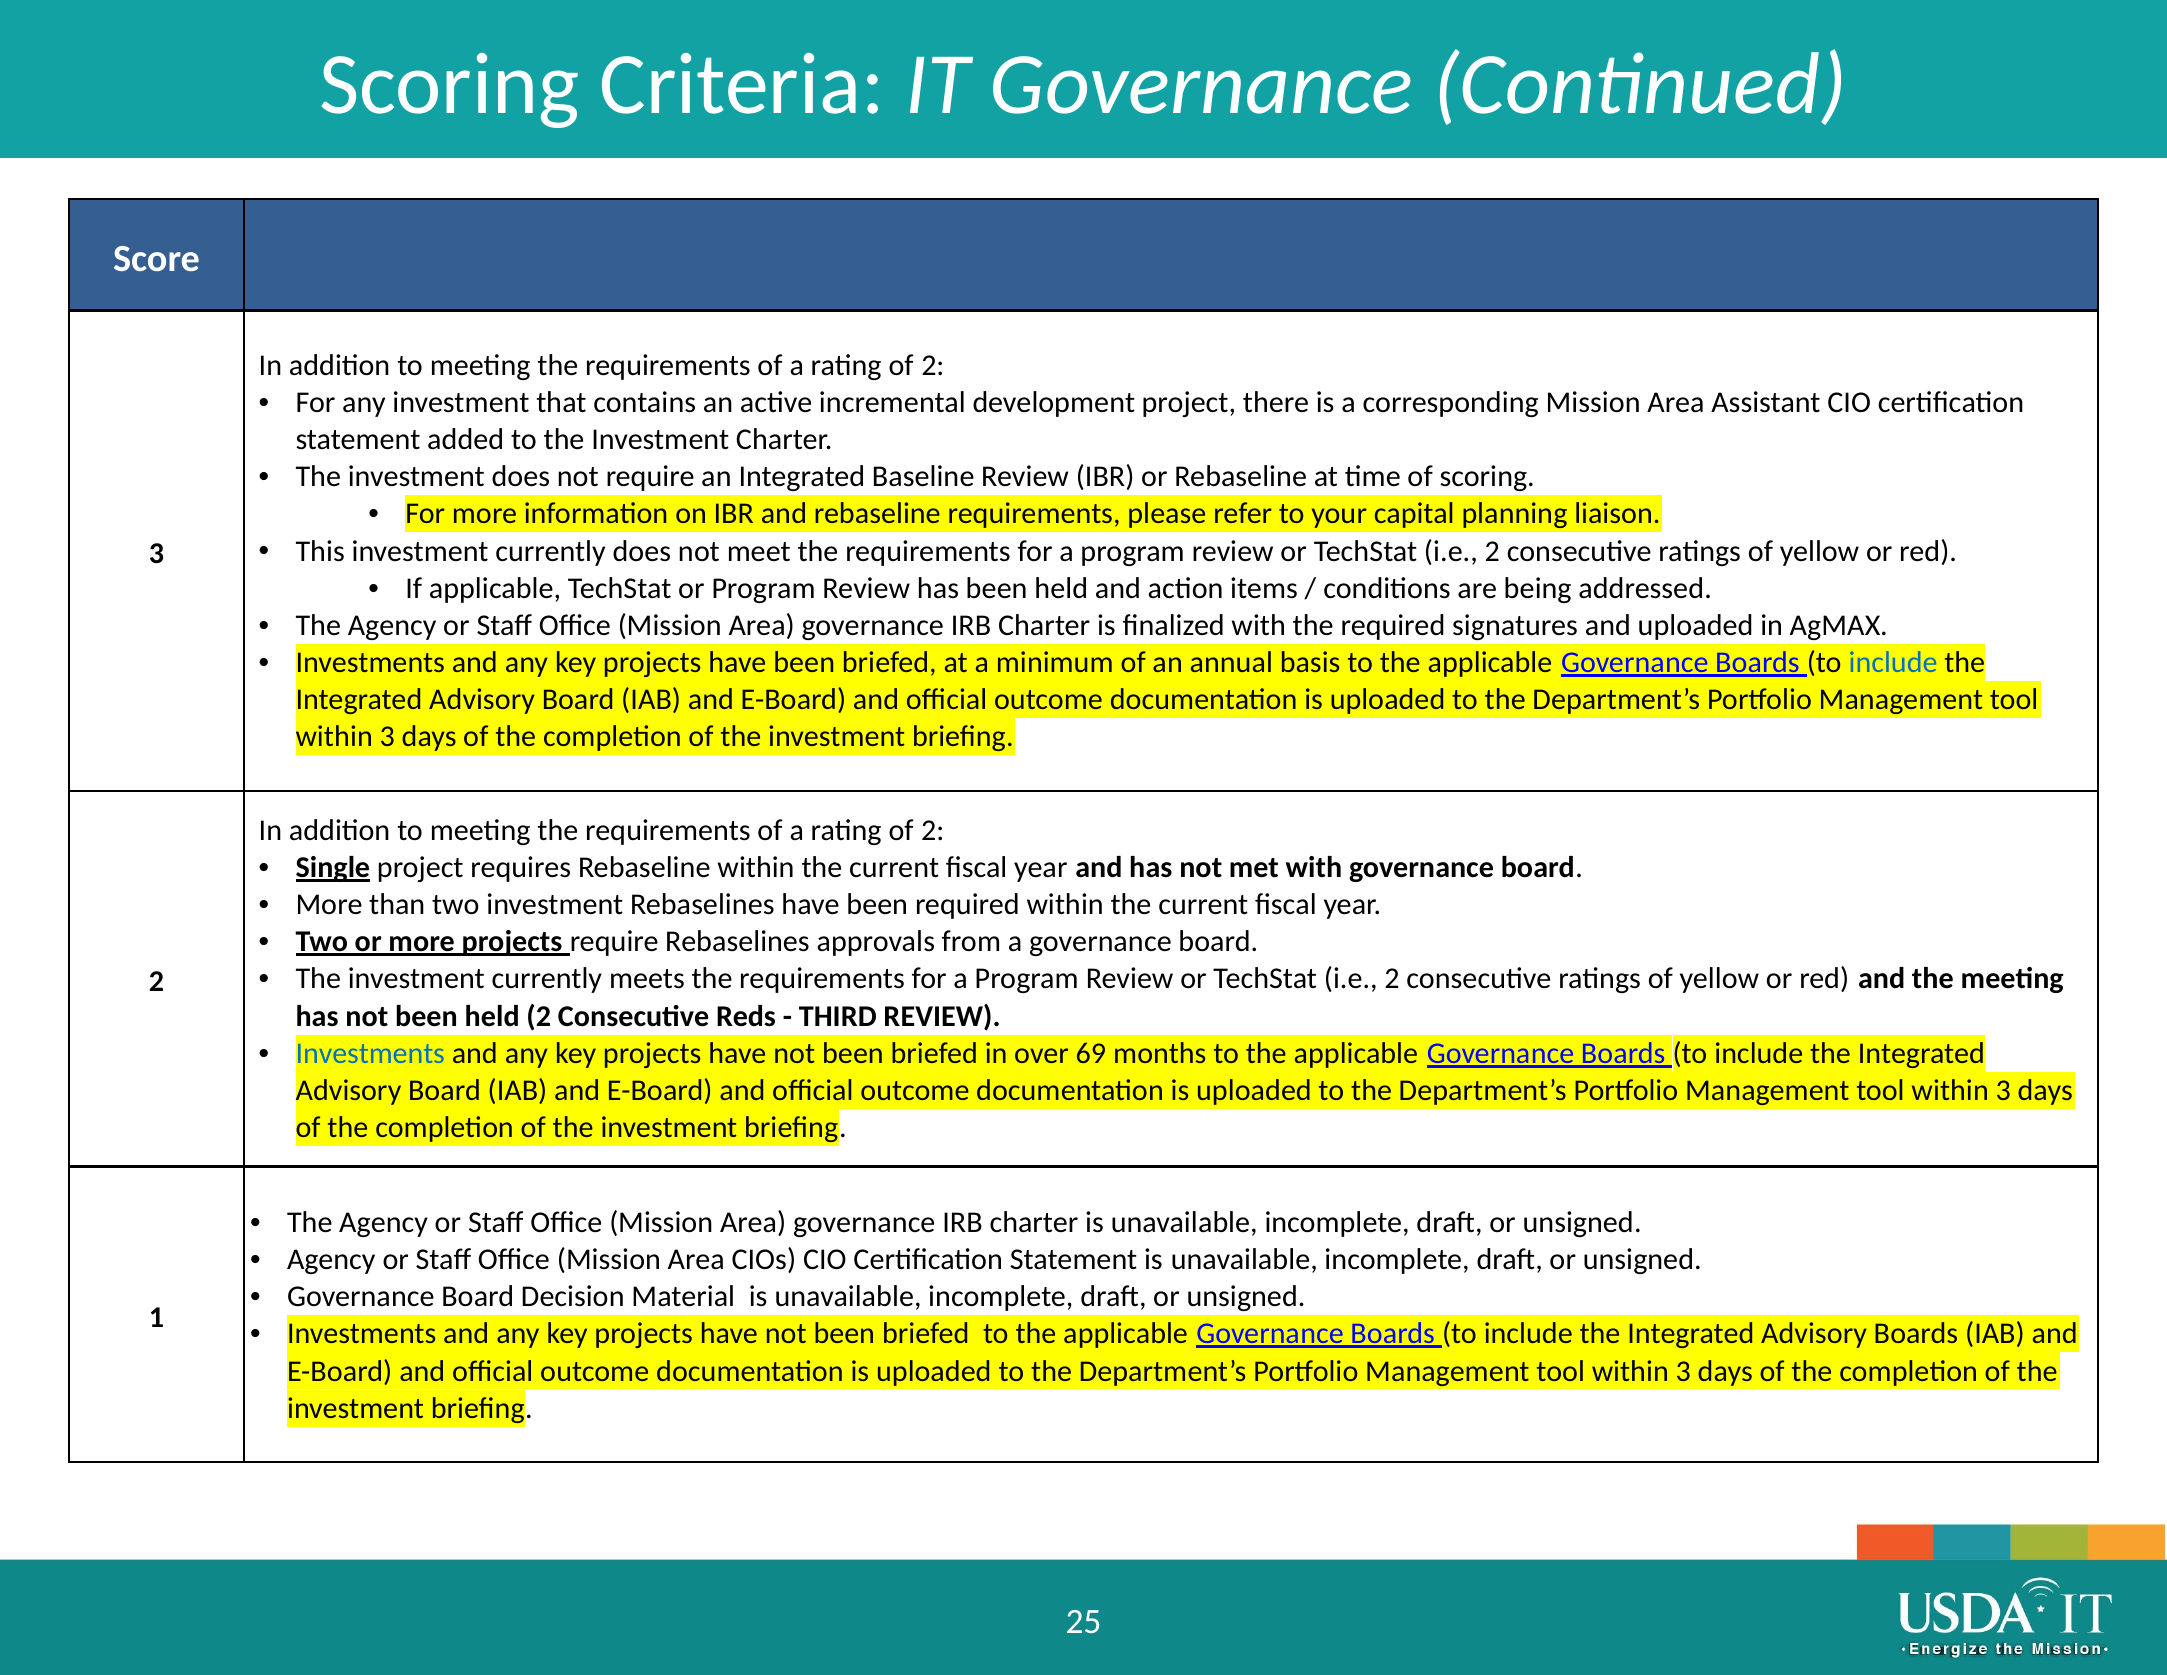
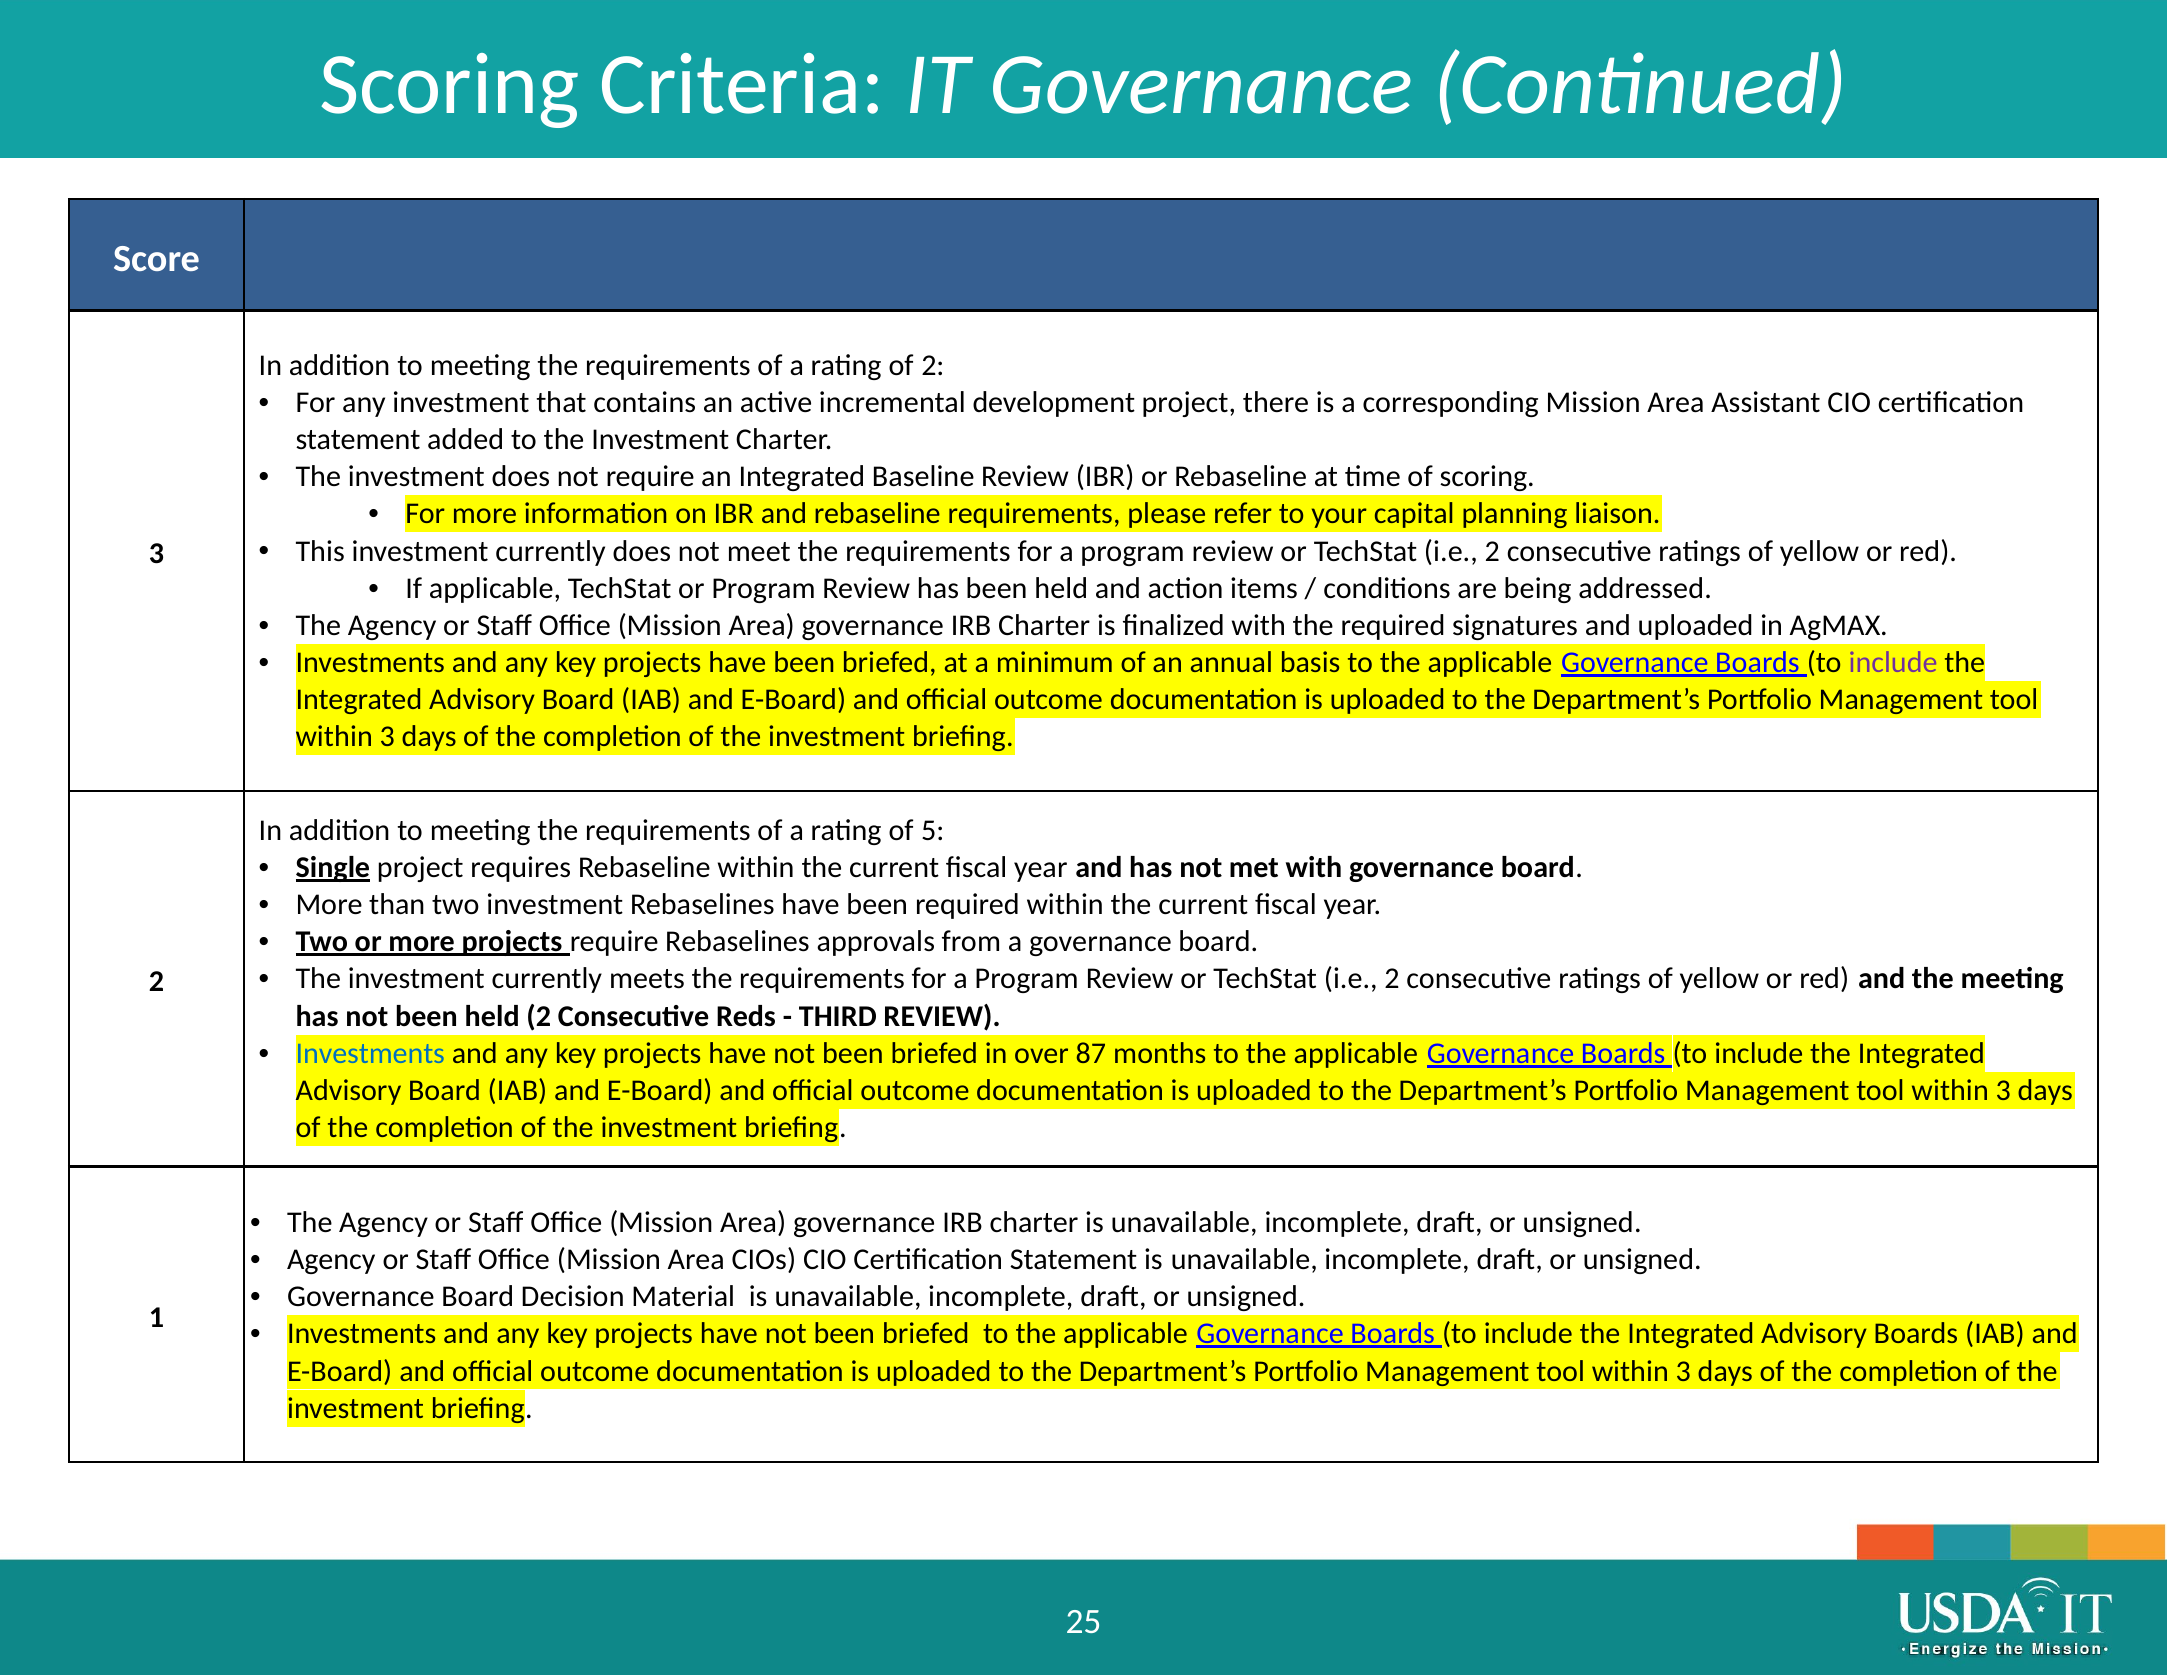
include colour: blue -> purple (1893, 662)
2: 2 -> 5 (933, 830)
69: 69 -> 87 (1091, 1053)
